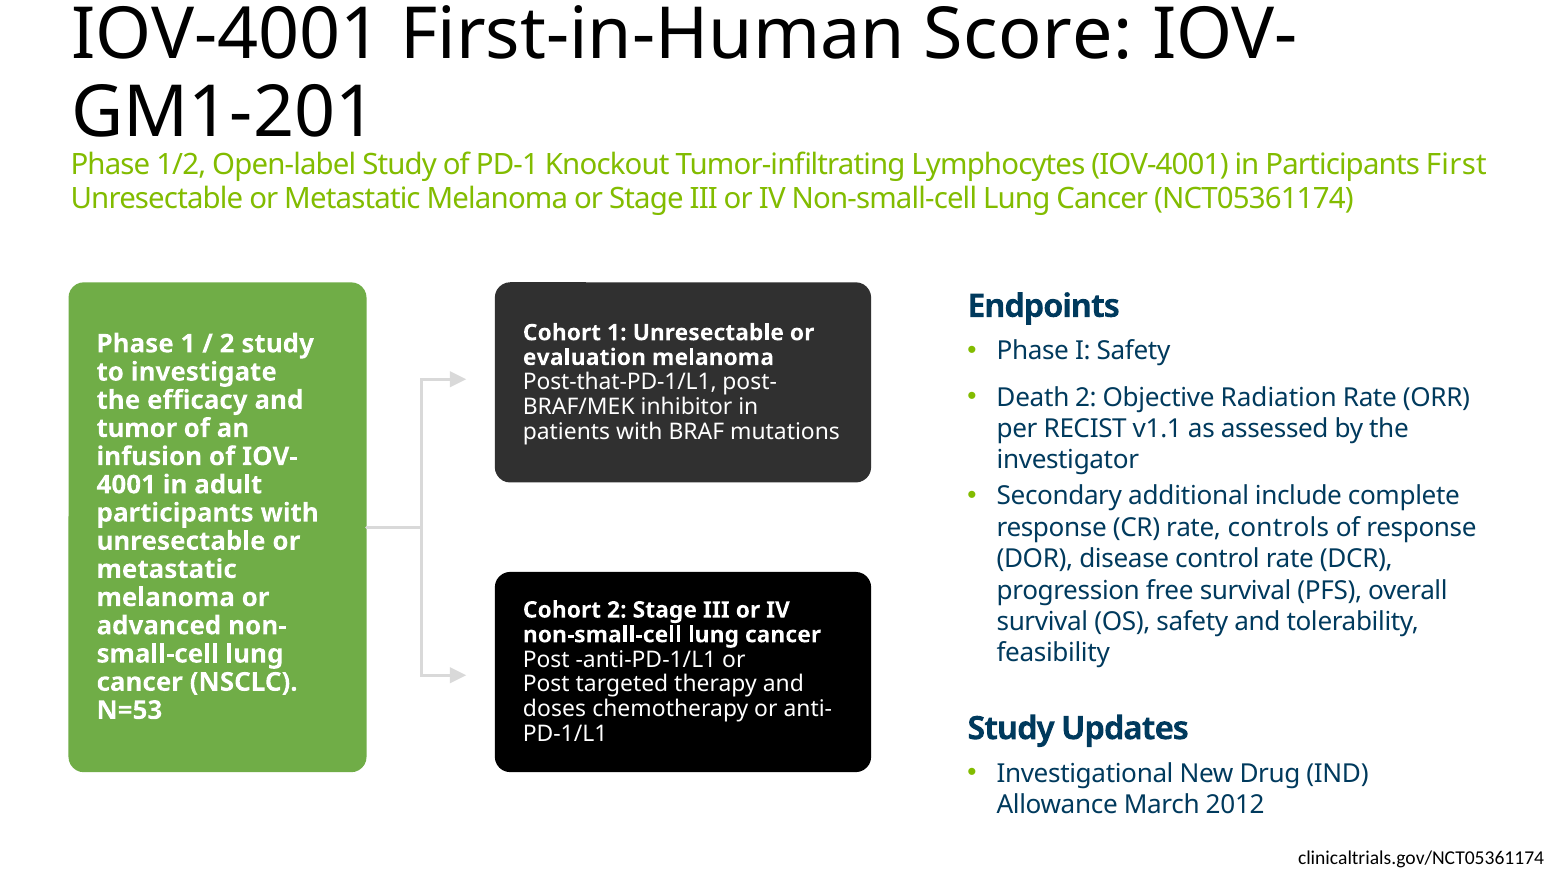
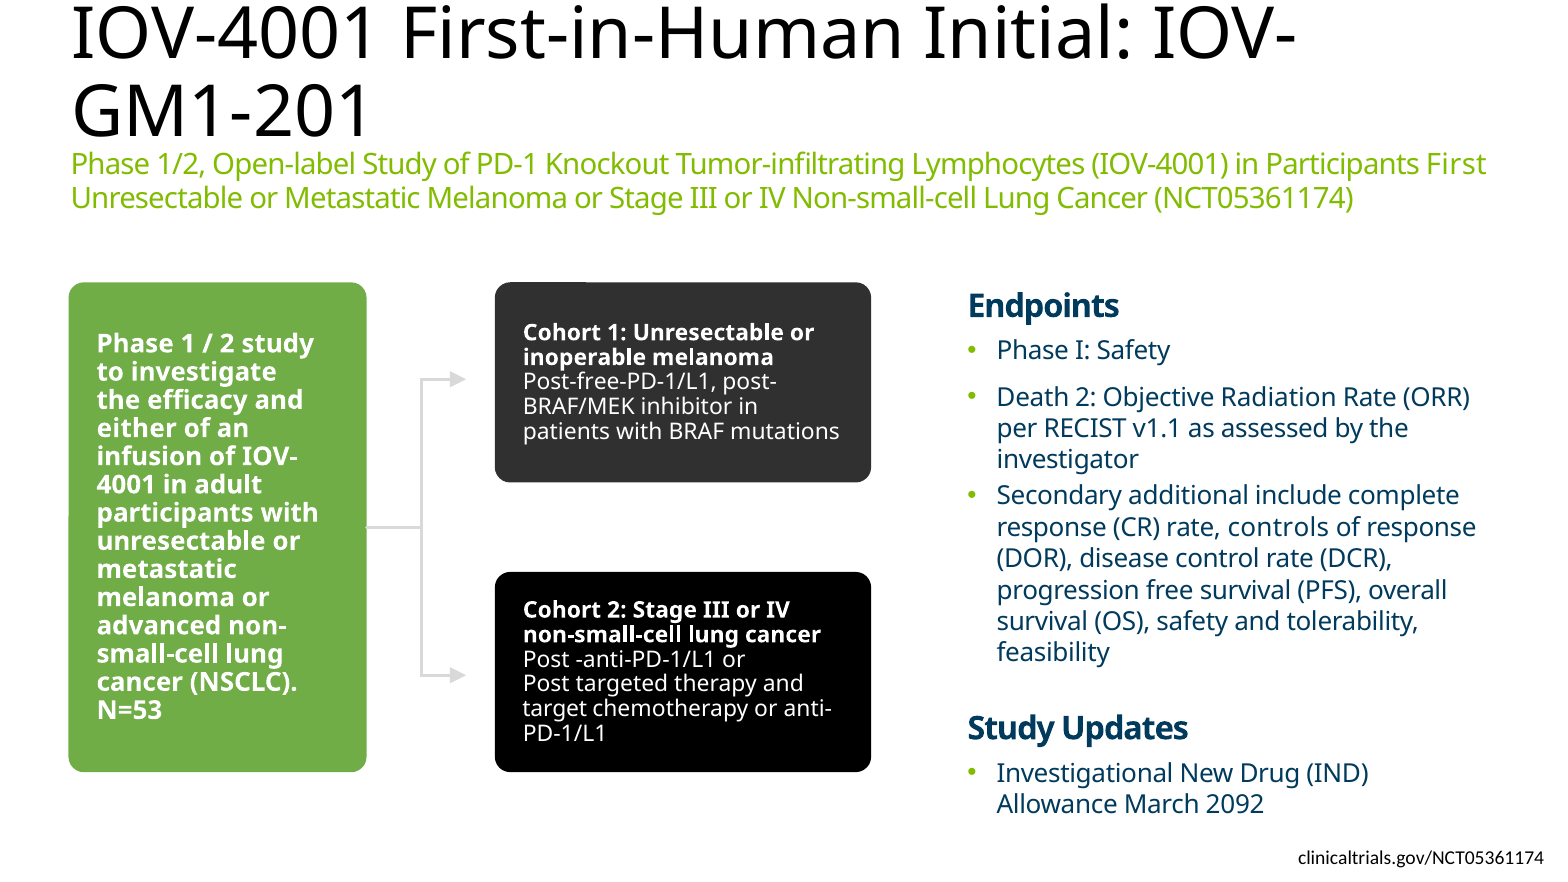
Score: Score -> Initial (1028, 35)
evaluation: evaluation -> inoperable (585, 357)
Post-that-PD-1/L1: Post-that-PD-1/L1 -> Post-free-PD-1/L1 (620, 382)
tumor: tumor -> either (137, 428)
doses: doses -> target (555, 709)
2012: 2012 -> 2092 (1235, 805)
